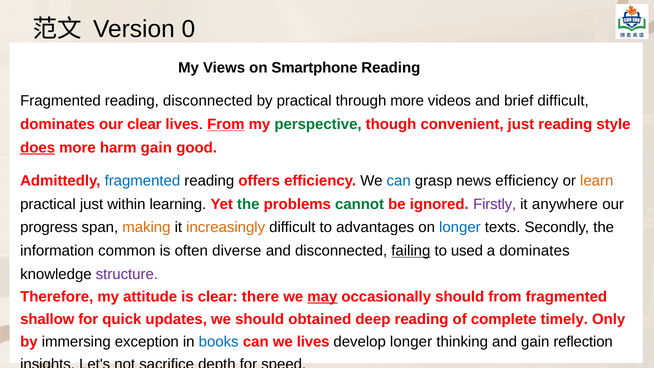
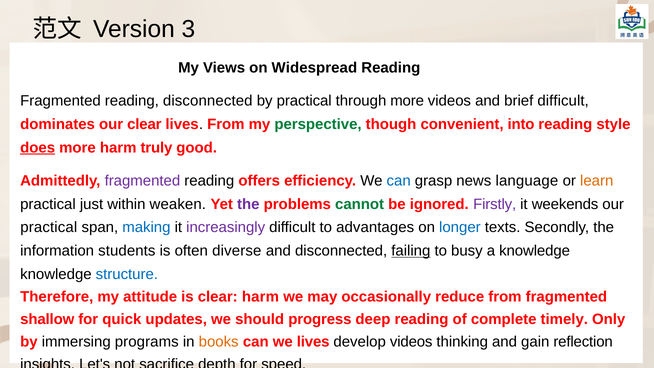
0: 0 -> 3 (188, 29)
Smartphone: Smartphone -> Widespread (314, 68)
From underline: present -> none (226, 124)
convenient just: just -> into (521, 124)
harm gain: gain -> truly (156, 148)
fragmented colour: blue -> purple (142, 181)
news efficiency: efficiency -> language (527, 181)
learning: learning -> weaken (178, 204)
the colour: green -> purple (248, 204)
anywhere: anywhere -> weekends (565, 204)
progress: progress -> practical (49, 227)
making colour: orange -> blue (146, 227)
increasingly colour: orange -> purple (226, 227)
common: common -> students (127, 251)
used: used -> busy (467, 251)
a dominates: dominates -> knowledge (535, 251)
structure colour: purple -> blue (127, 274)
clear there: there -> harm (260, 297)
may underline: present -> none (322, 297)
occasionally should: should -> reduce (460, 297)
obtained: obtained -> progress (320, 319)
exception: exception -> programs (147, 341)
books colour: blue -> orange (219, 341)
develop longer: longer -> videos (411, 341)
